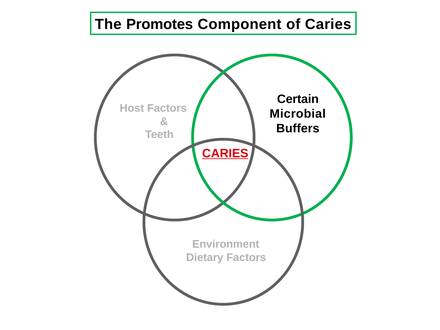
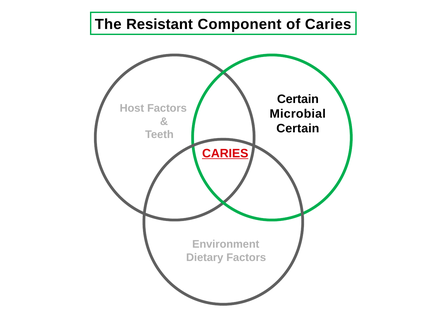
Promotes: Promotes -> Resistant (160, 24)
Buffers: Buffers -> Certain (298, 128)
